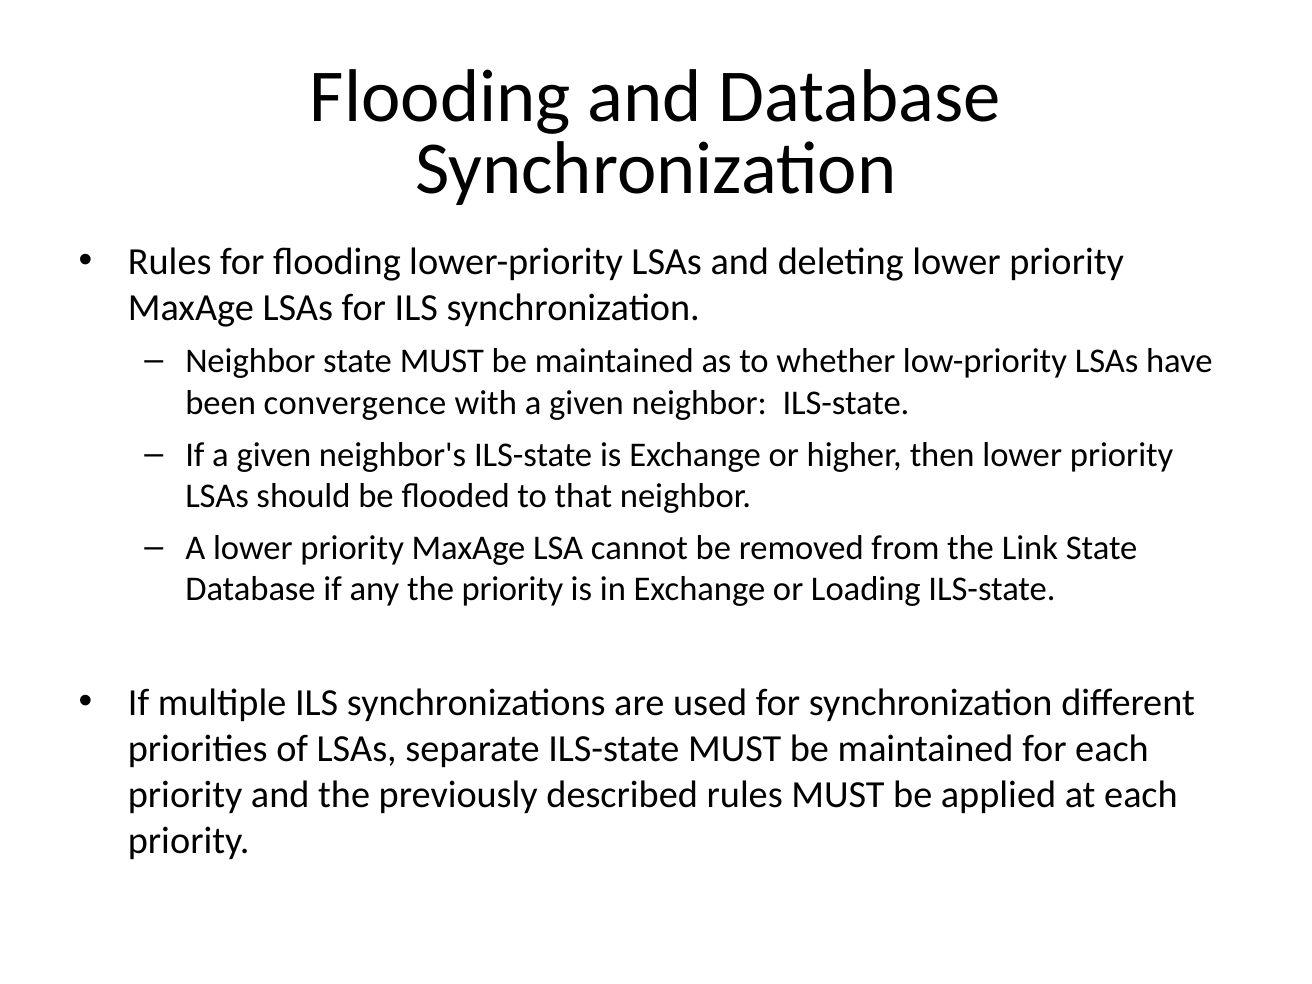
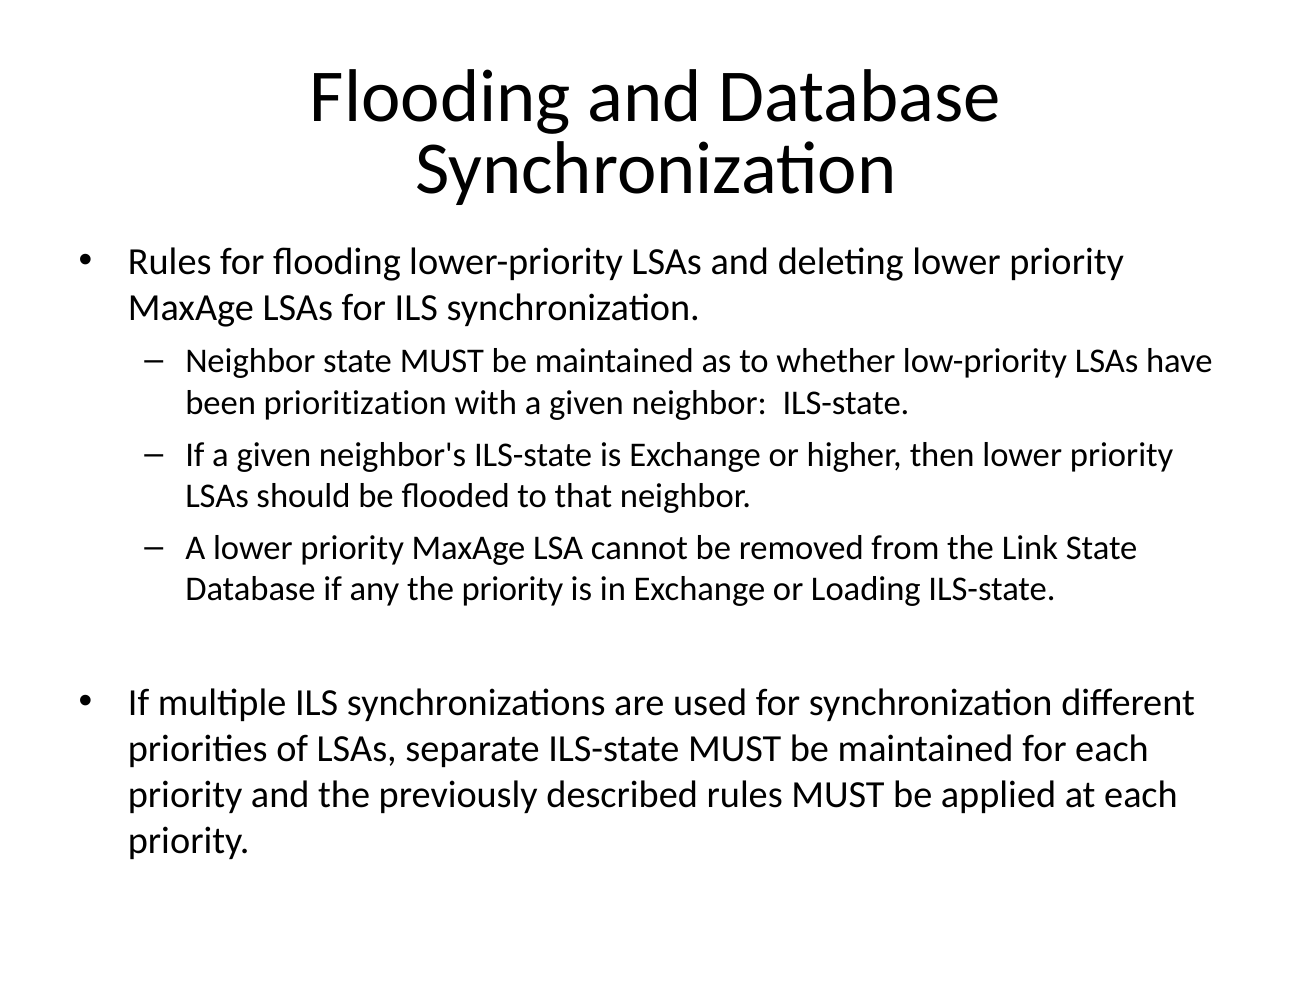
convergence: convergence -> prioritization (355, 403)
